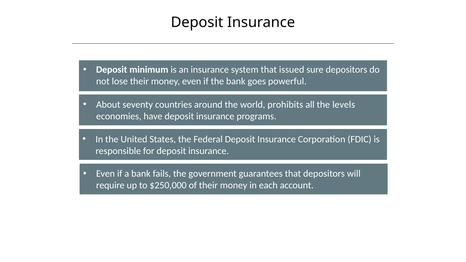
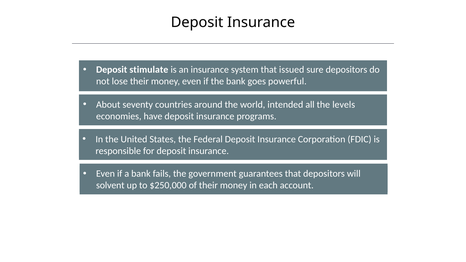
minimum: minimum -> stimulate (149, 70)
prohibits: prohibits -> intended (285, 105)
require: require -> solvent (110, 186)
